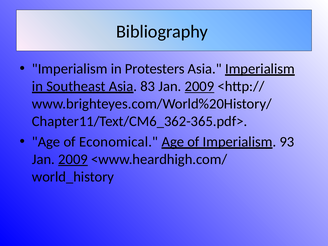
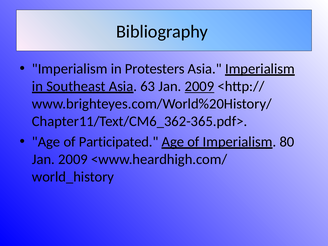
83: 83 -> 63 (148, 86)
Economical: Economical -> Participated (119, 142)
93: 93 -> 80 (287, 142)
2009 underline: present -> none (73, 159)
